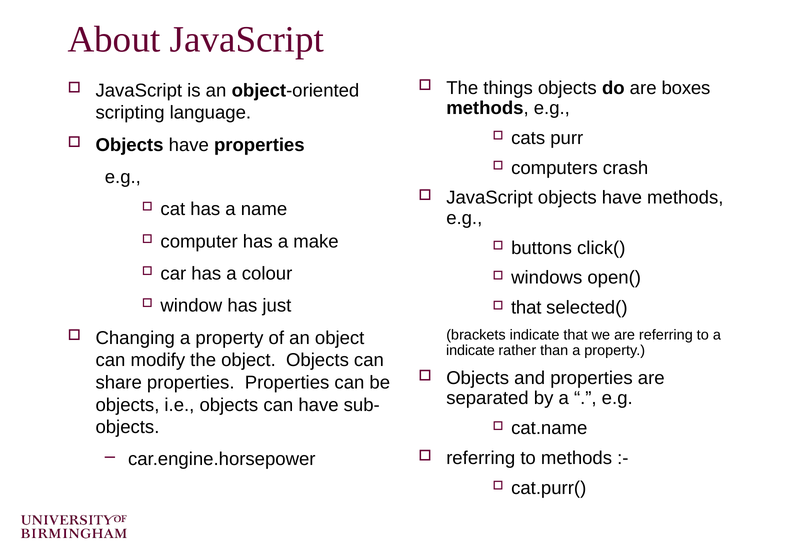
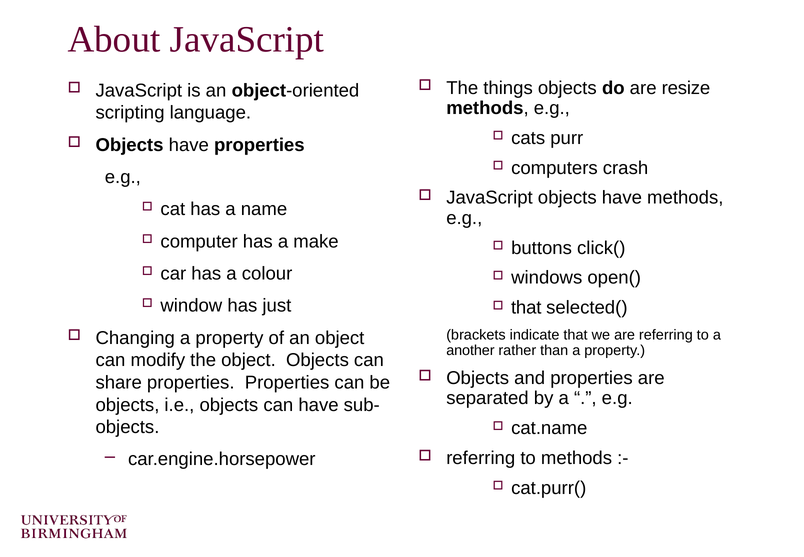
boxes: boxes -> resize (686, 88)
indicate: indicate -> another (470, 350)
